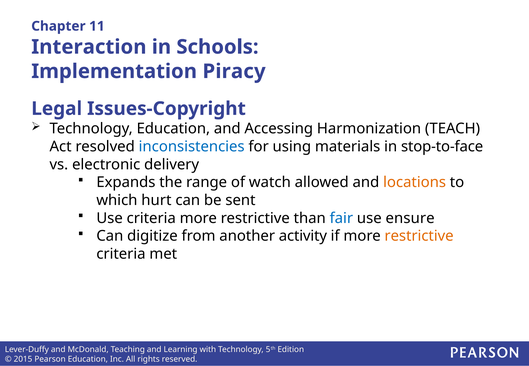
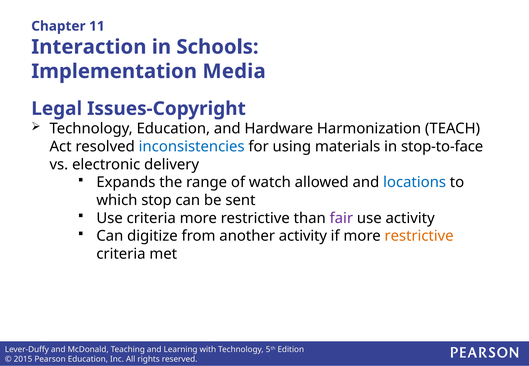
Piracy: Piracy -> Media (234, 71)
Accessing: Accessing -> Hardware (279, 129)
locations colour: orange -> blue (415, 182)
hurt: hurt -> stop (156, 200)
fair colour: blue -> purple (341, 218)
use ensure: ensure -> activity (410, 218)
